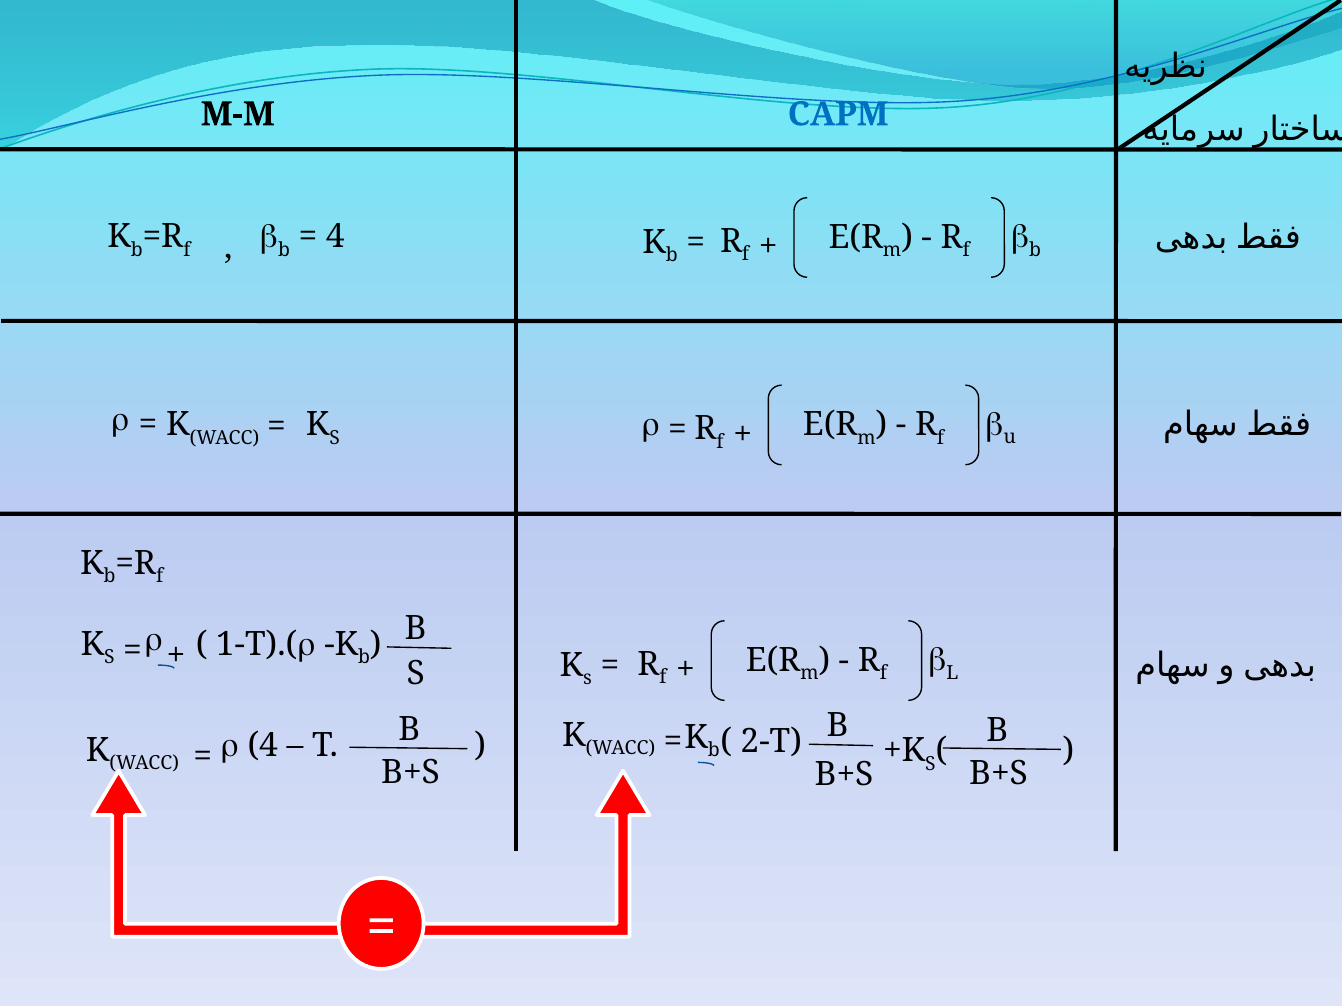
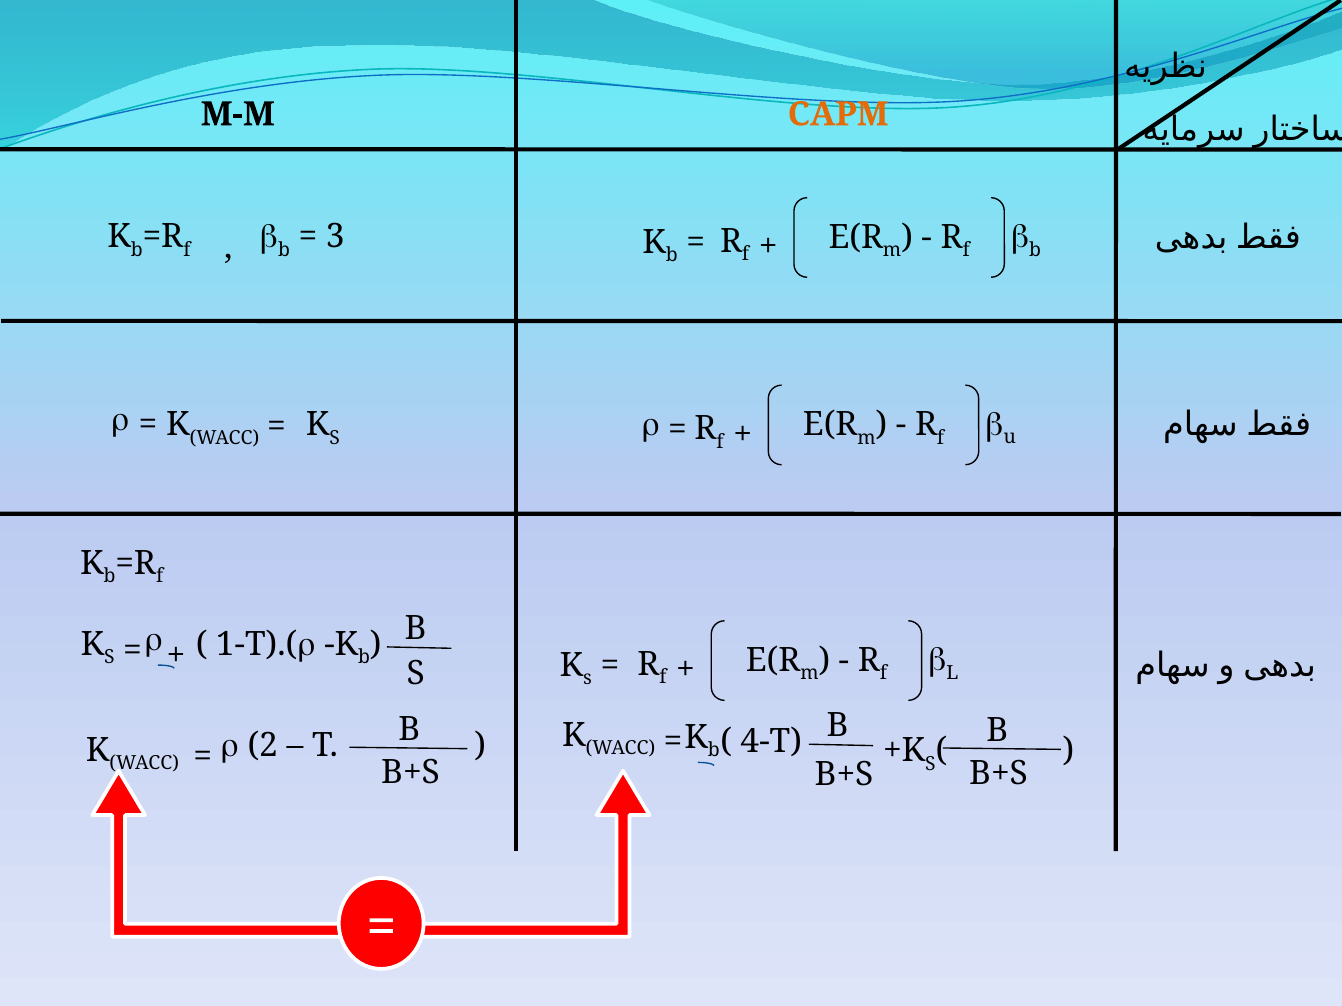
CAPM colour: blue -> orange (838, 114)
4: 4 -> 3 (335, 237)
2-T: 2-T -> 4-T (771, 742)
4: 4 -> 2 (263, 745)
